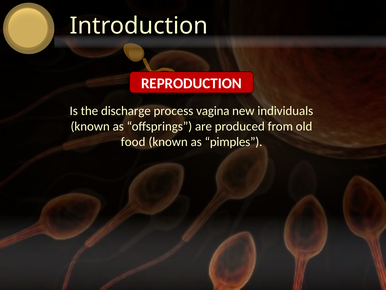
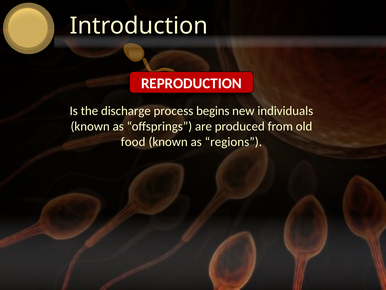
vagina: vagina -> begins (213, 111)
pimples: pimples -> regions (233, 142)
